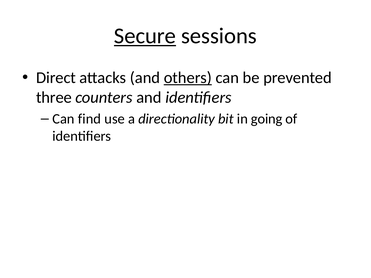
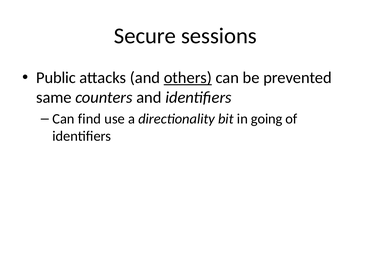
Secure underline: present -> none (145, 36)
Direct: Direct -> Public (56, 78)
three: three -> same (54, 98)
